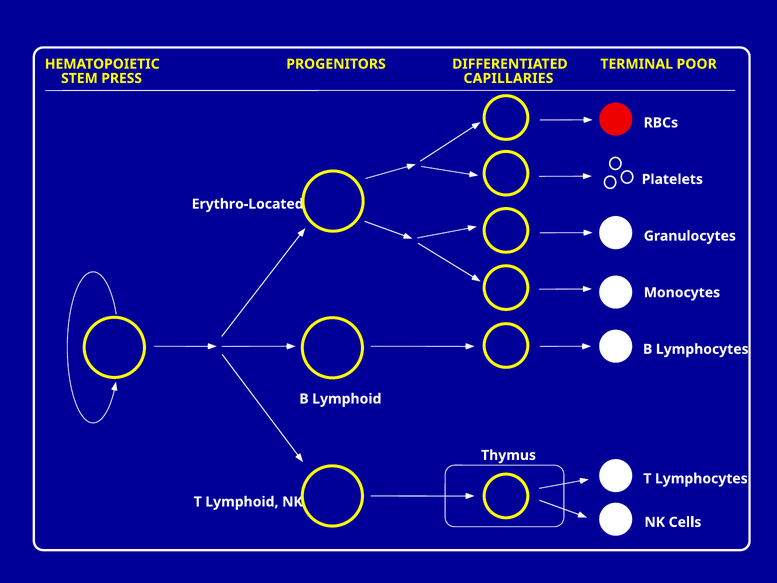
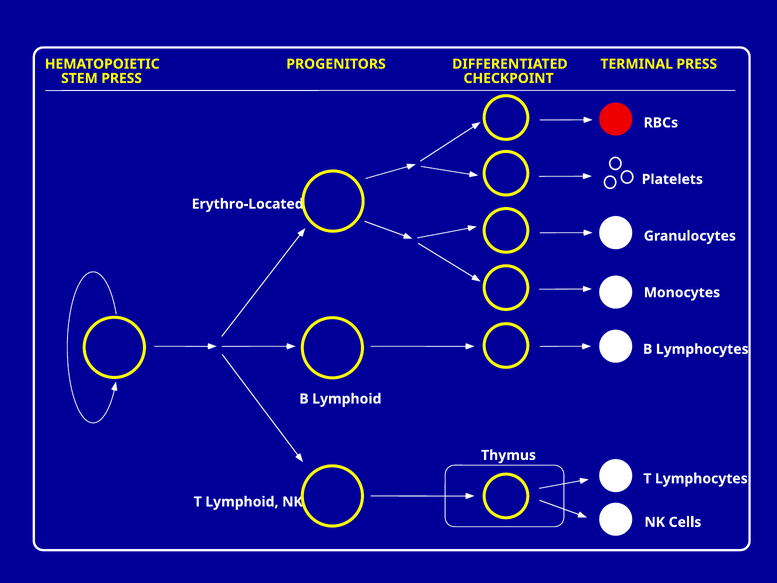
TERMINAL POOR: POOR -> PRESS (697, 64)
CAPILLARIES: CAPILLARIES -> CHECKPOINT (509, 78)
